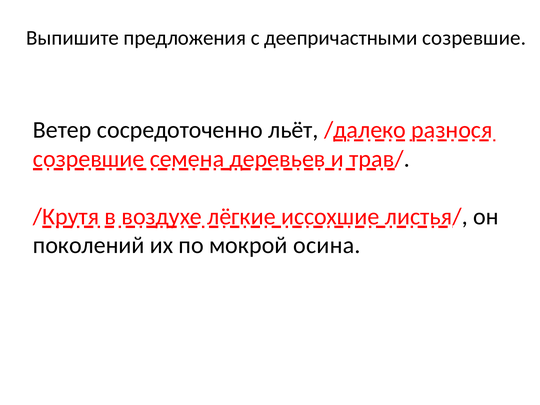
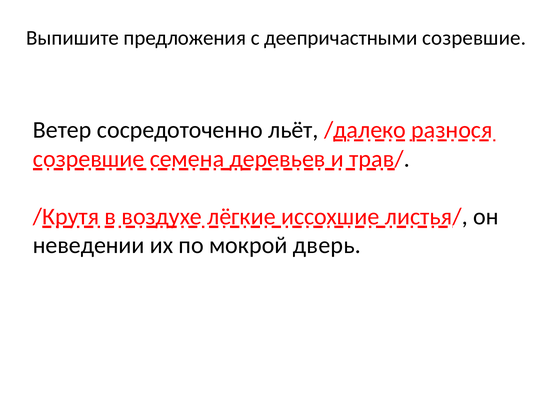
поколений: поколений -> неведении (89, 245)
осина: осина -> дверь (327, 245)
